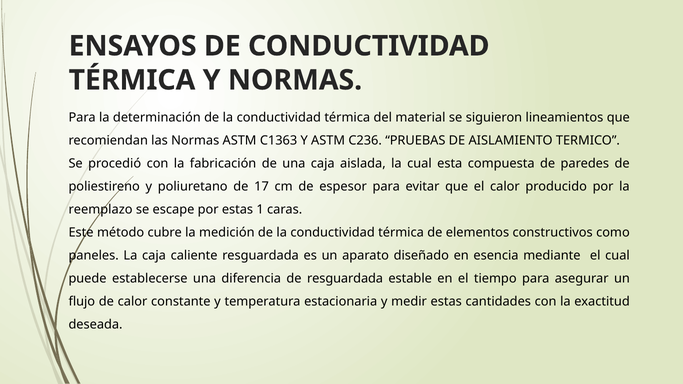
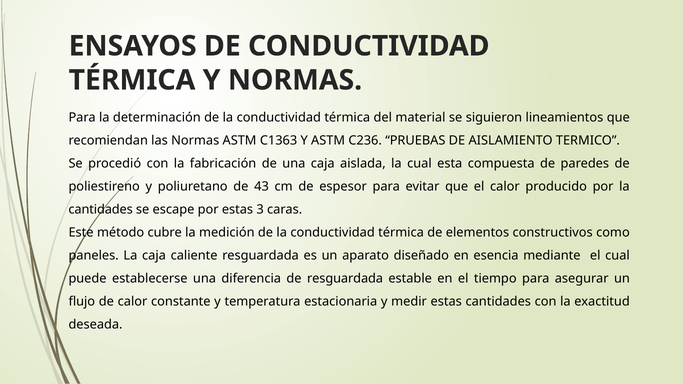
17: 17 -> 43 (262, 187)
reemplazo: reemplazo -> cantidades (101, 210)
1: 1 -> 3 (260, 210)
